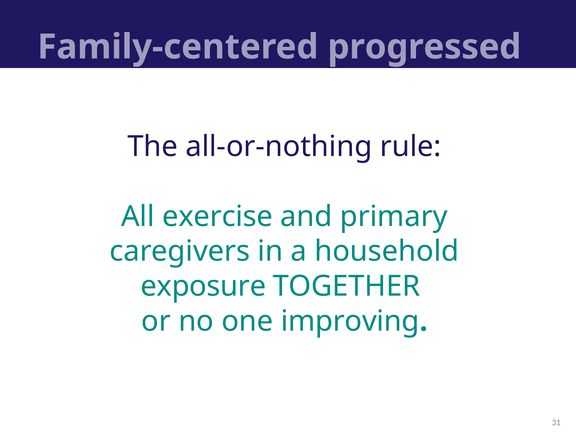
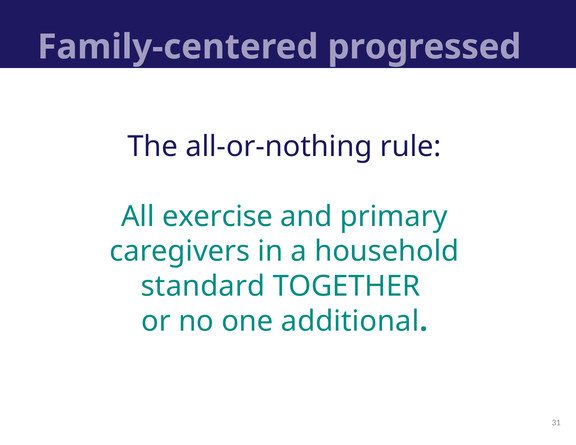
exposure: exposure -> standard (203, 286)
improving: improving -> additional (350, 321)
